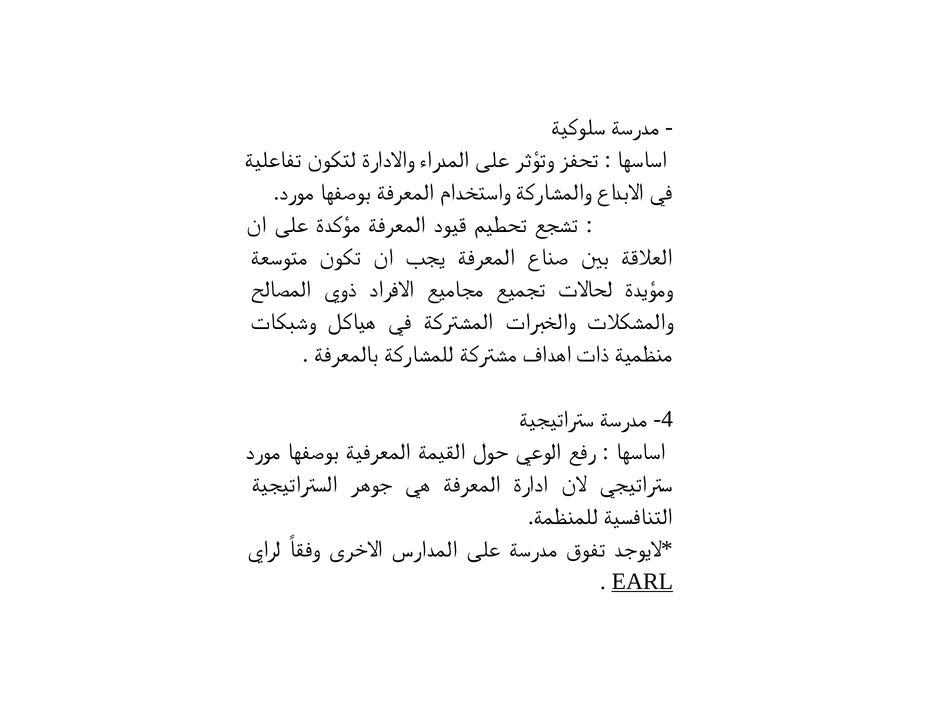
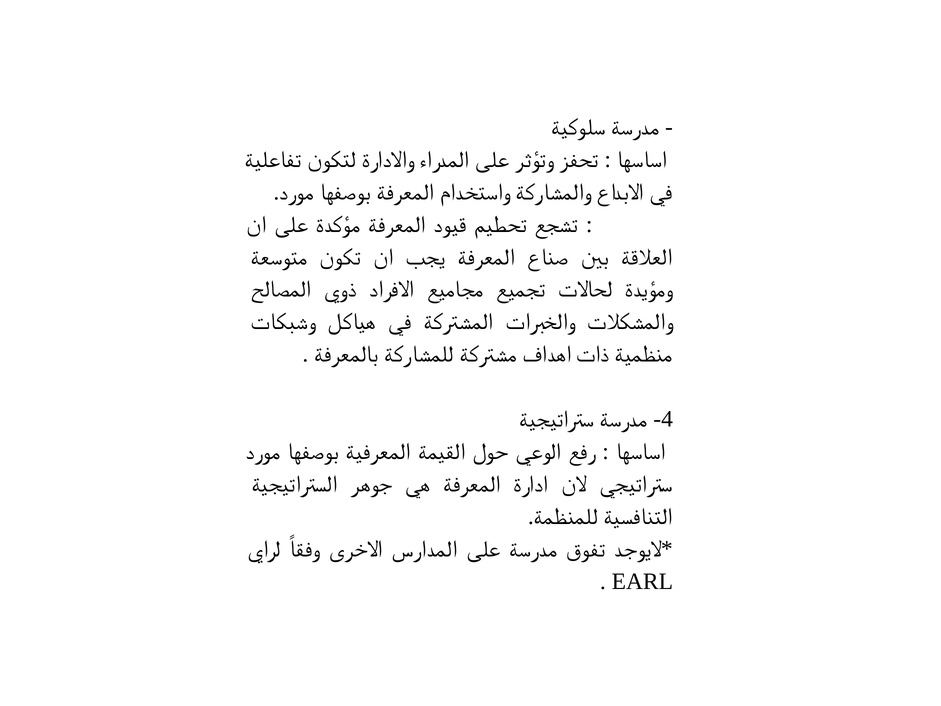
EARL underline: present -> none (642, 581)
